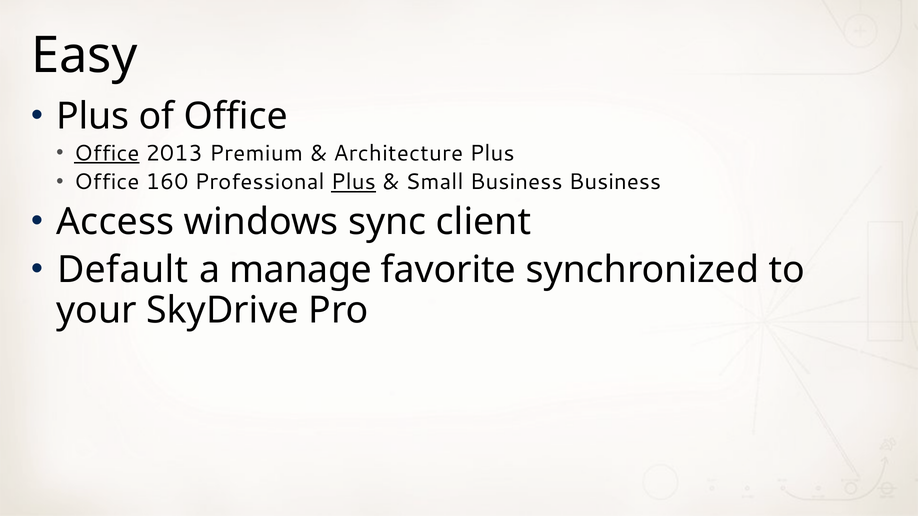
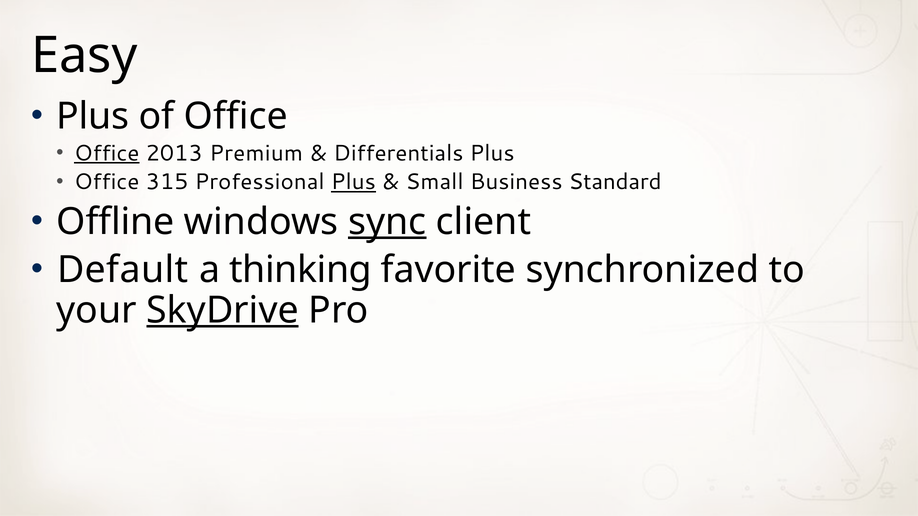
Architecture: Architecture -> Differentials (398, 153)
160: 160 -> 315 (167, 182)
Business Business: Business -> Standard (615, 182)
Access: Access -> Offline (115, 222)
sync underline: none -> present (387, 222)
manage: manage -> thinking (301, 270)
SkyDrive underline: none -> present (223, 310)
